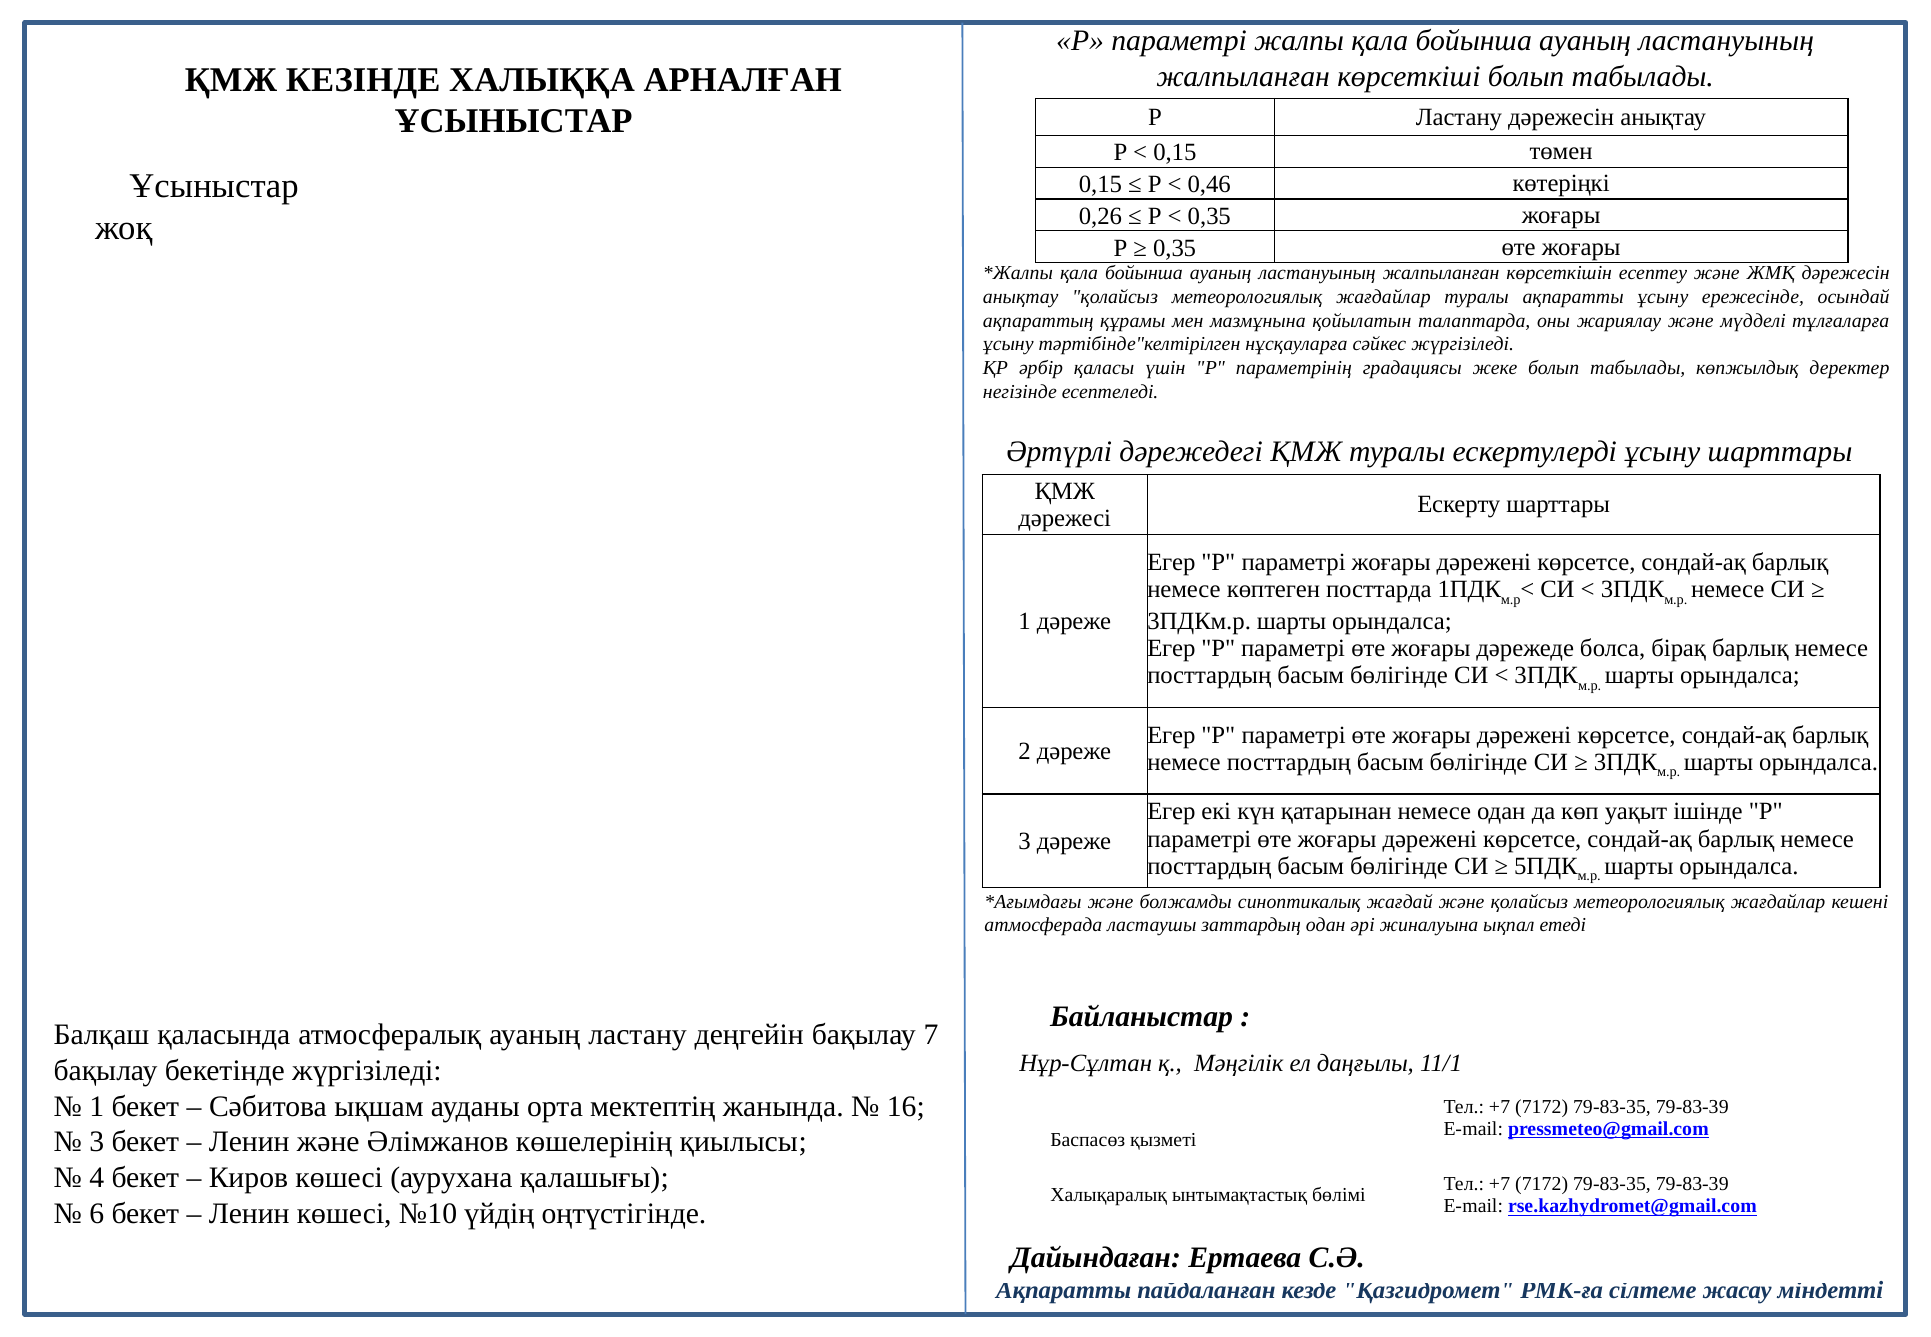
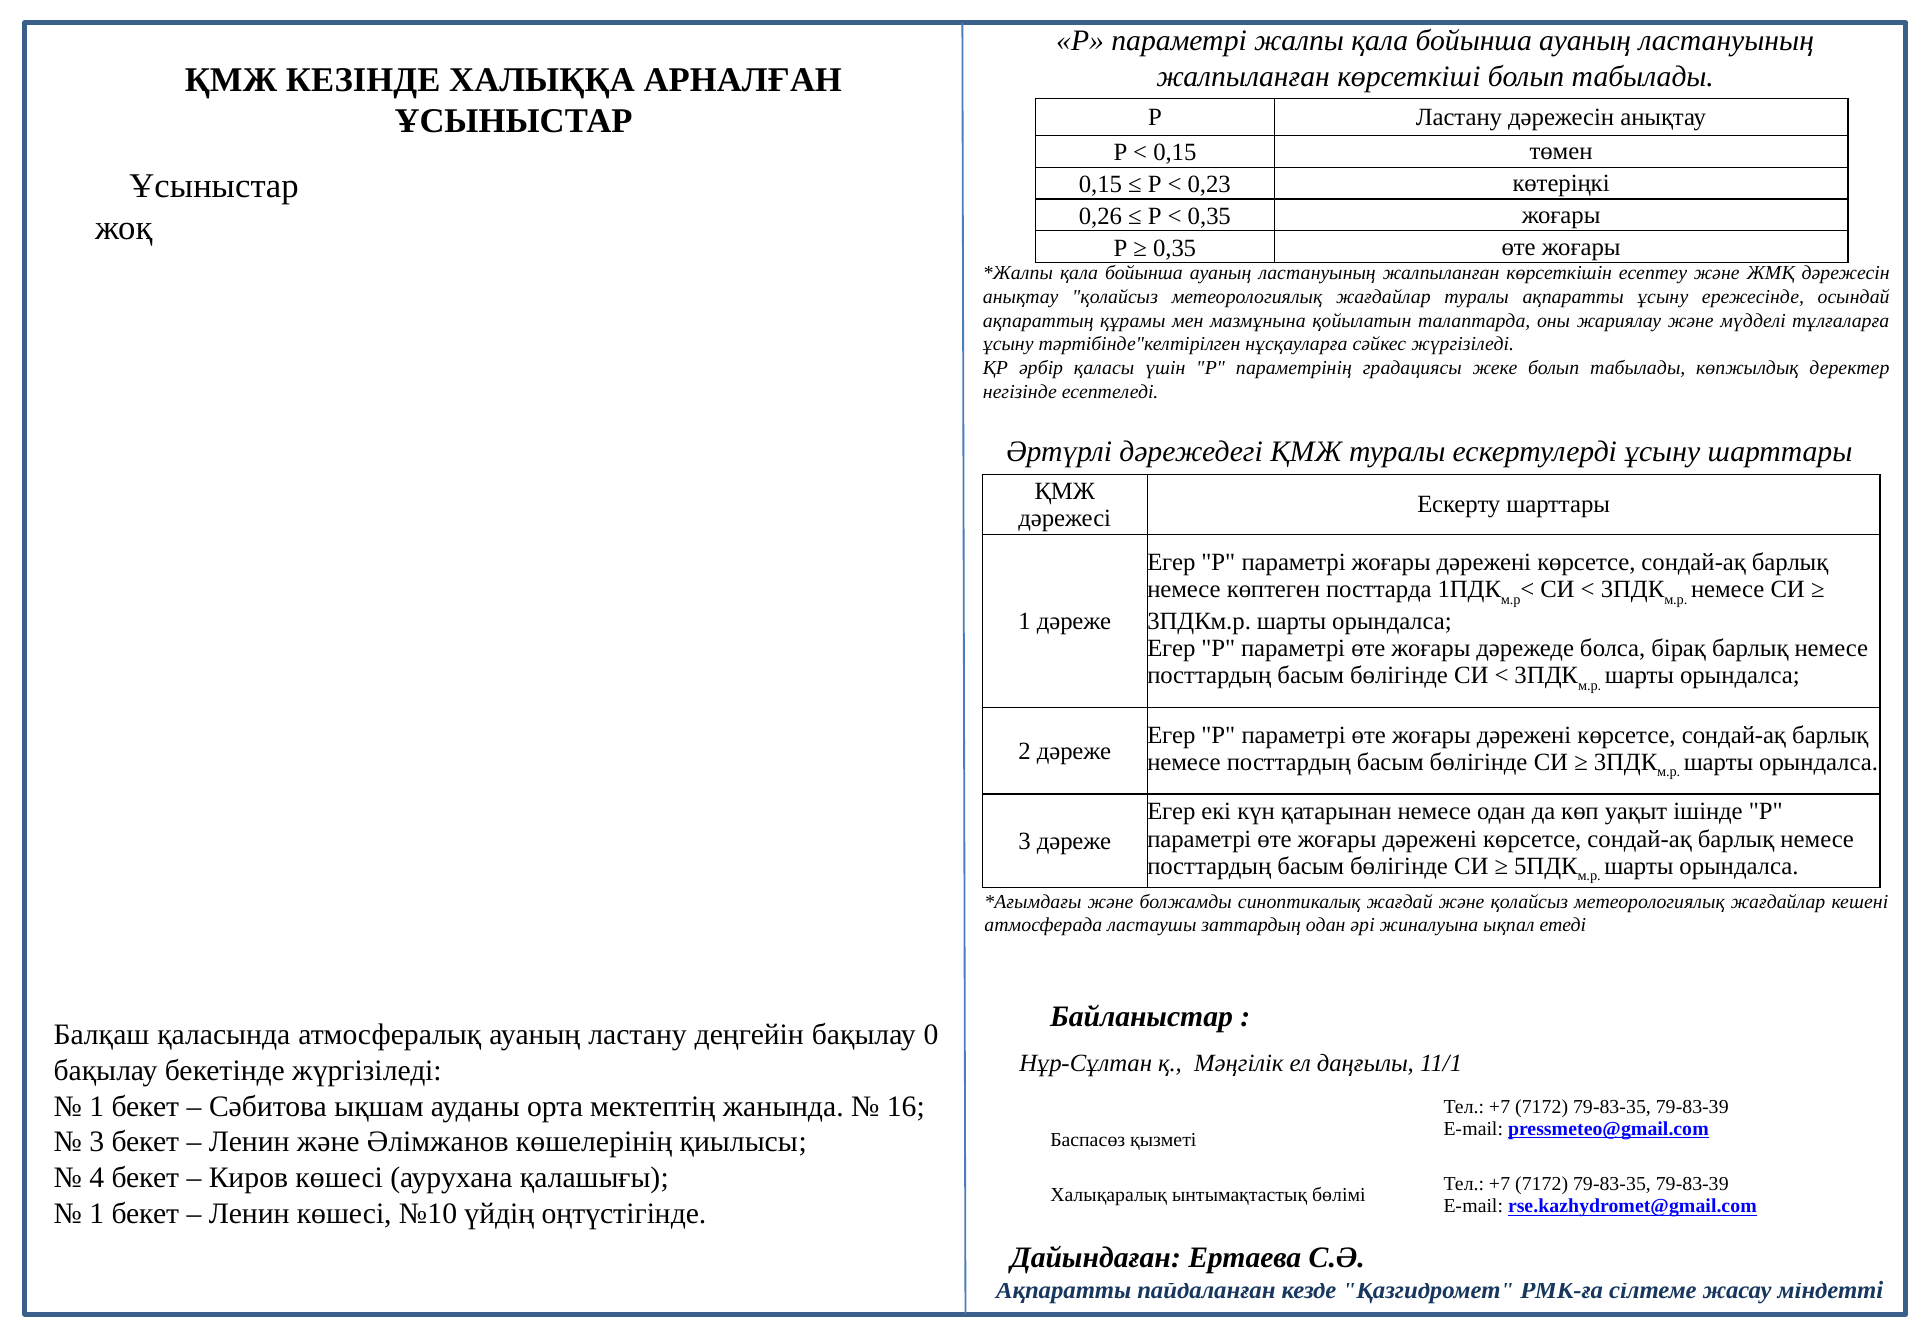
0,46: 0,46 -> 0,23 (1209, 184)
7: 7 -> 0 (931, 1035)
6: 6 -> 1 (97, 1213)
